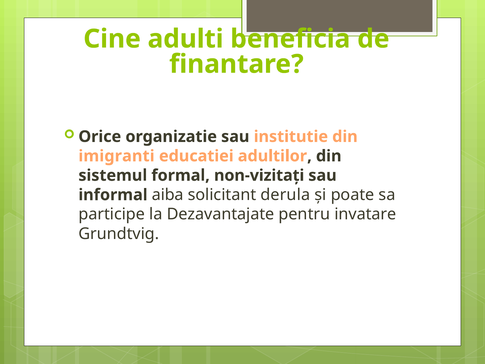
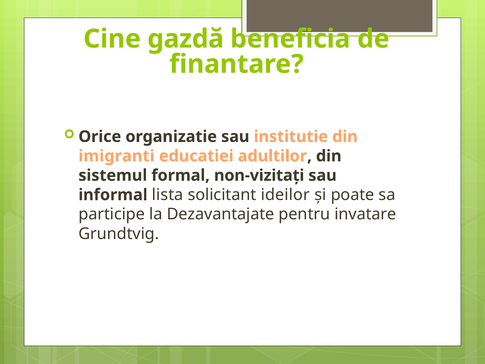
adulti: adulti -> gazdă (186, 39)
aiba: aiba -> lista (168, 195)
derula: derula -> ideilor (285, 195)
